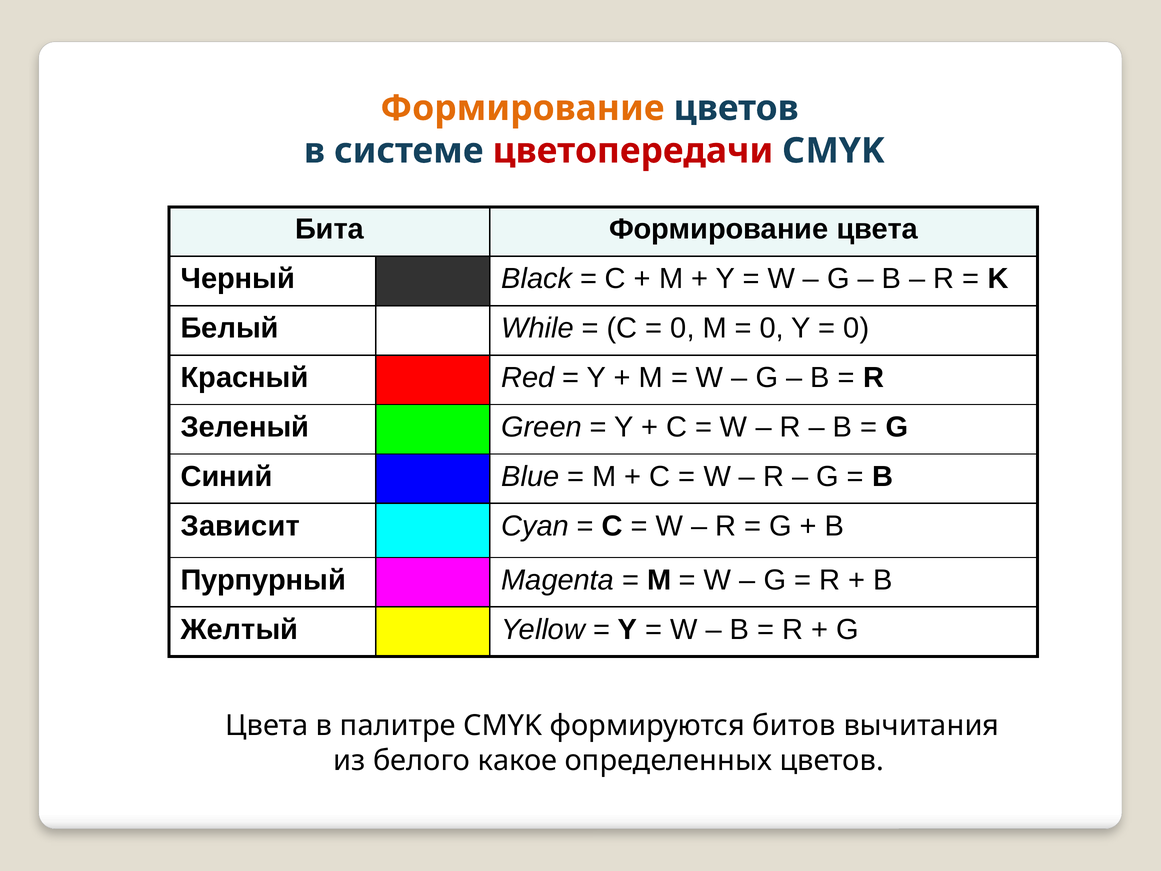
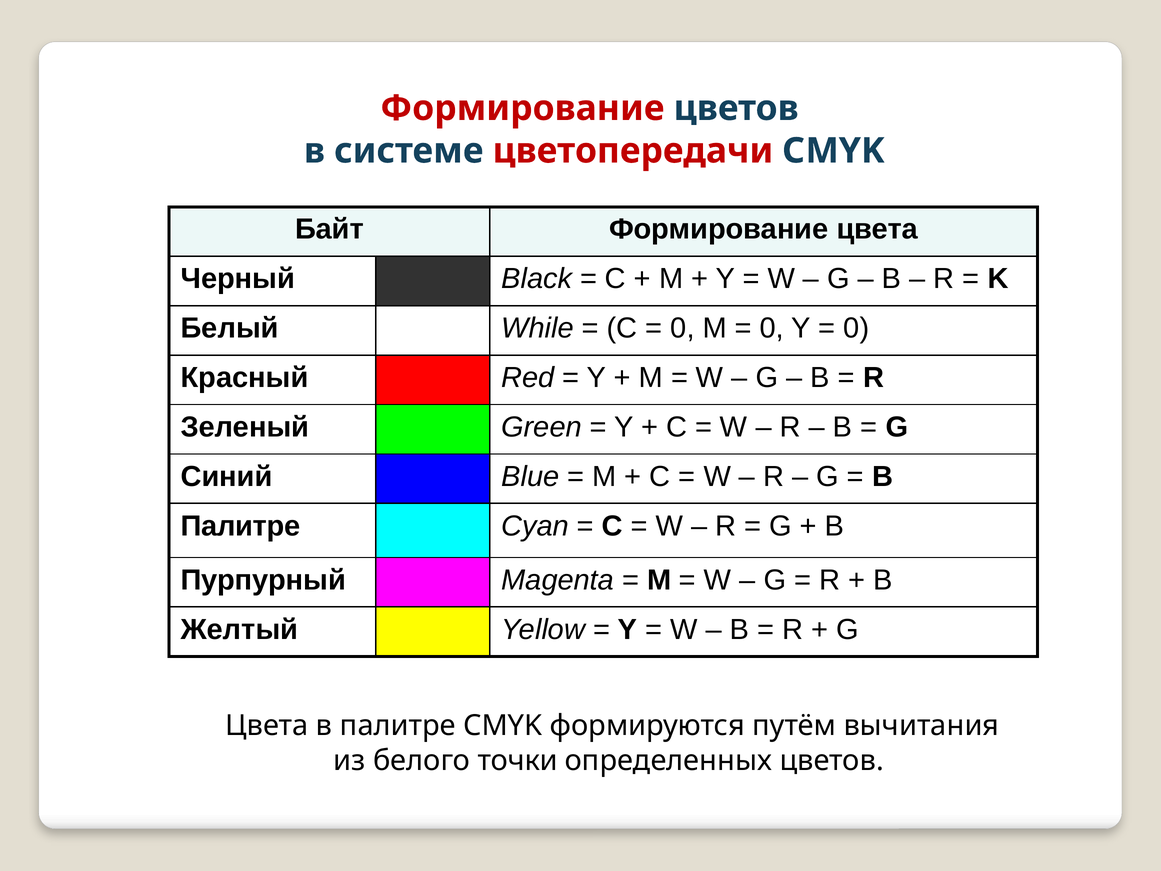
Формирование colour: orange -> red (522, 108)
Бита: Бита -> Байт (329, 229)
Зависит: Зависит -> Палитре (241, 526)
битов: битов -> путём (794, 726)
какое: какое -> точки (518, 760)
